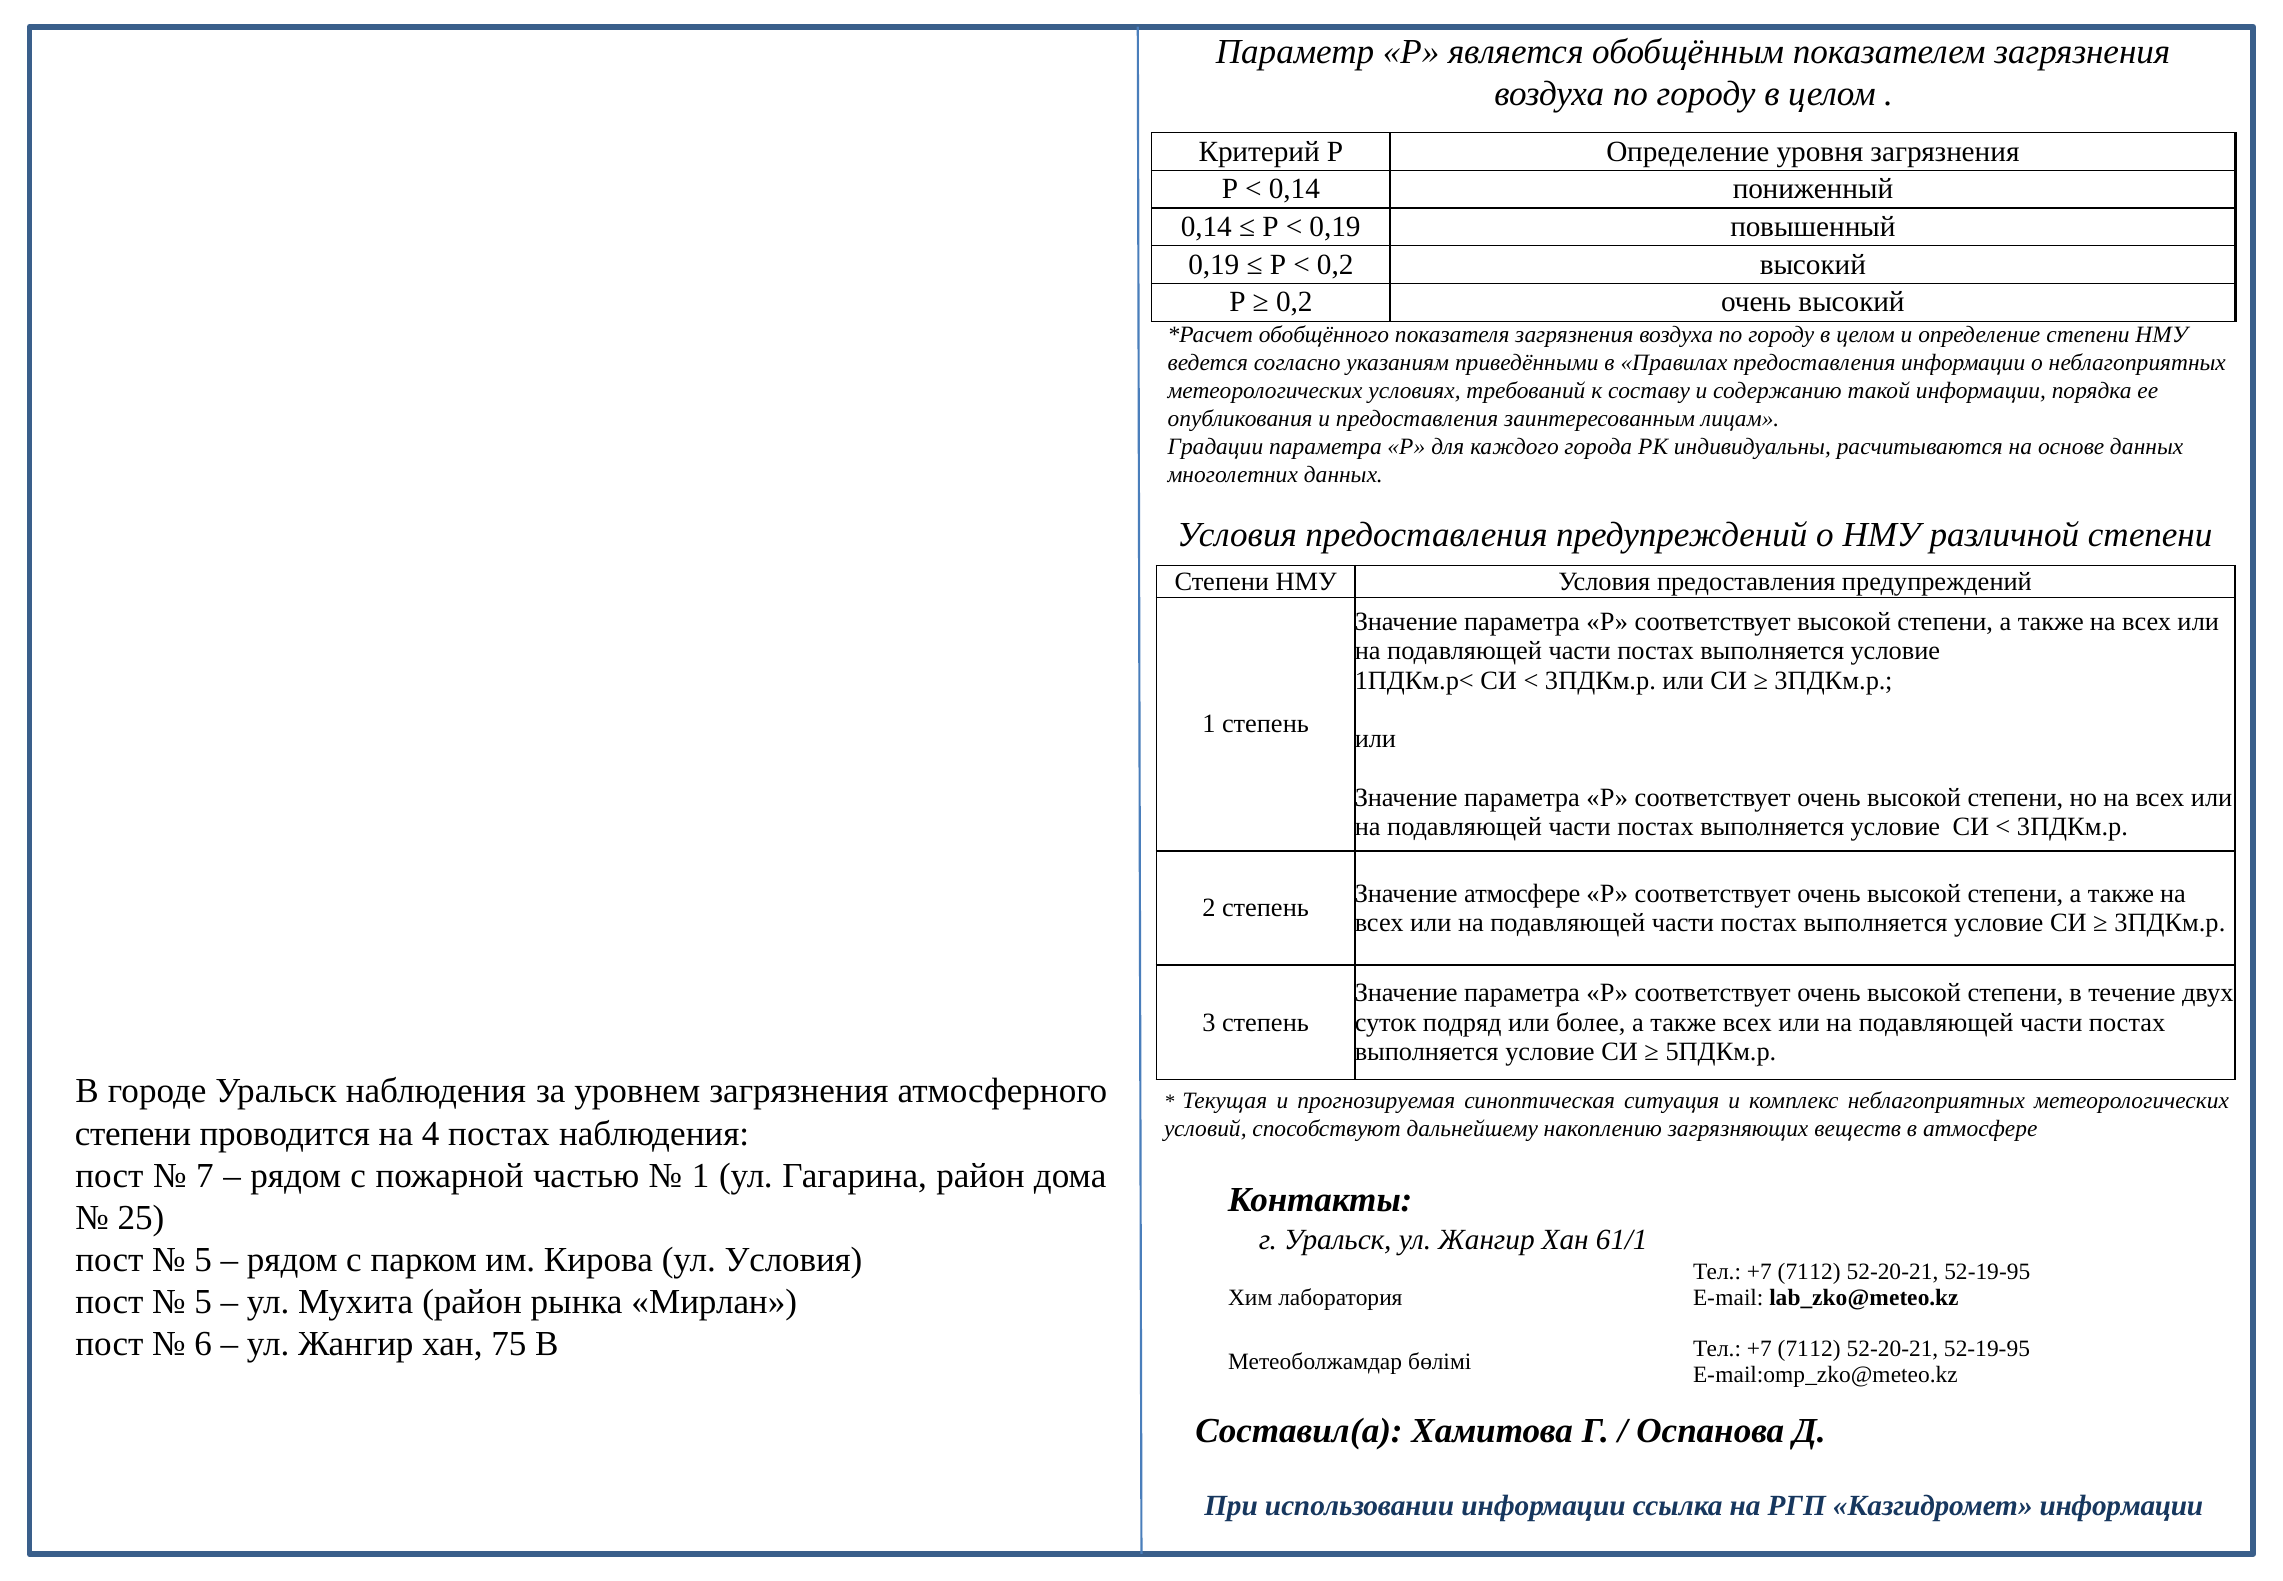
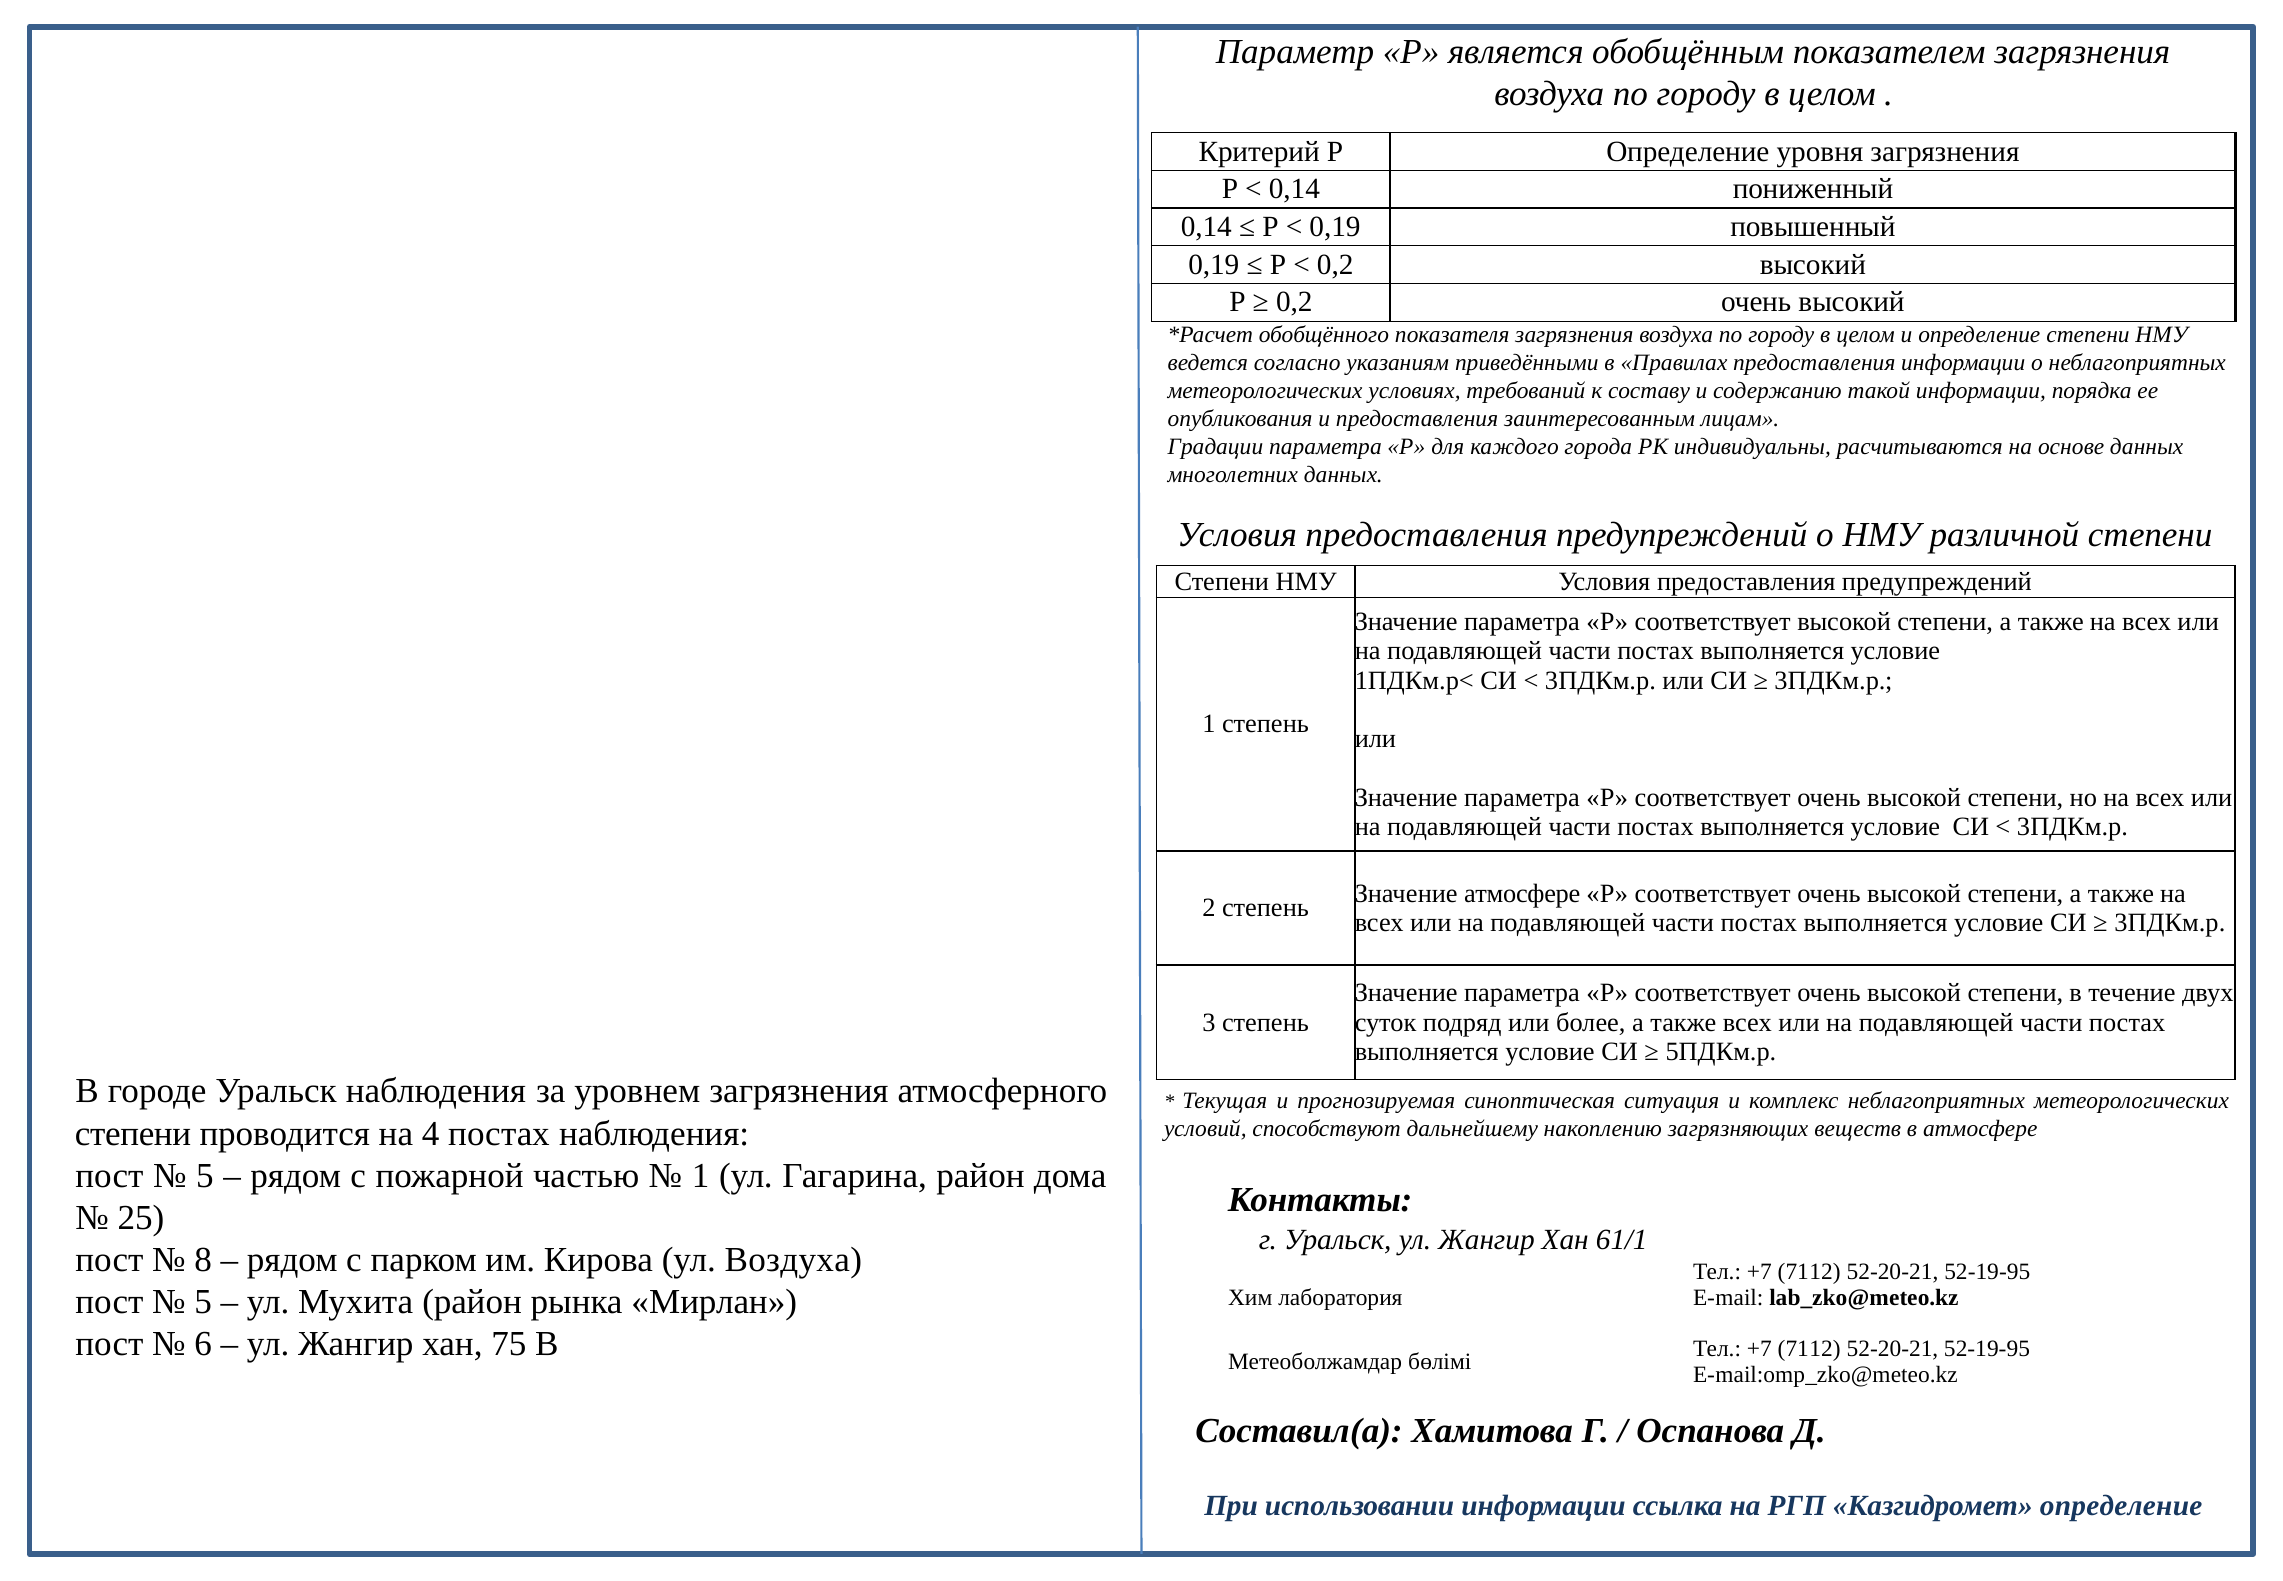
7: 7 -> 5 (205, 1175)
5: 5 -> 8 (203, 1260)
ул Условия: Условия -> Воздуха (793, 1260)
Казгидромет информации: информации -> определение (2121, 1505)
